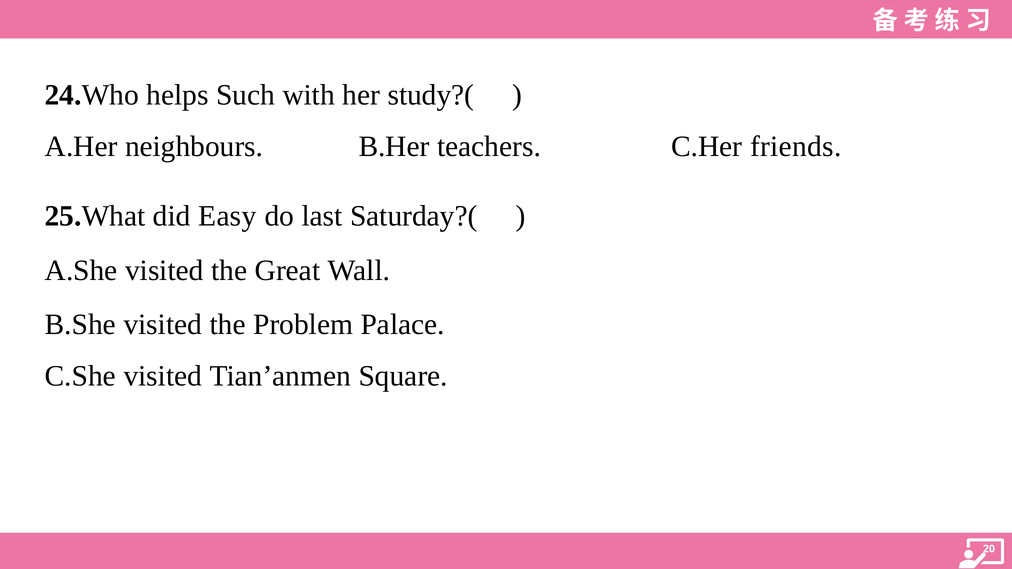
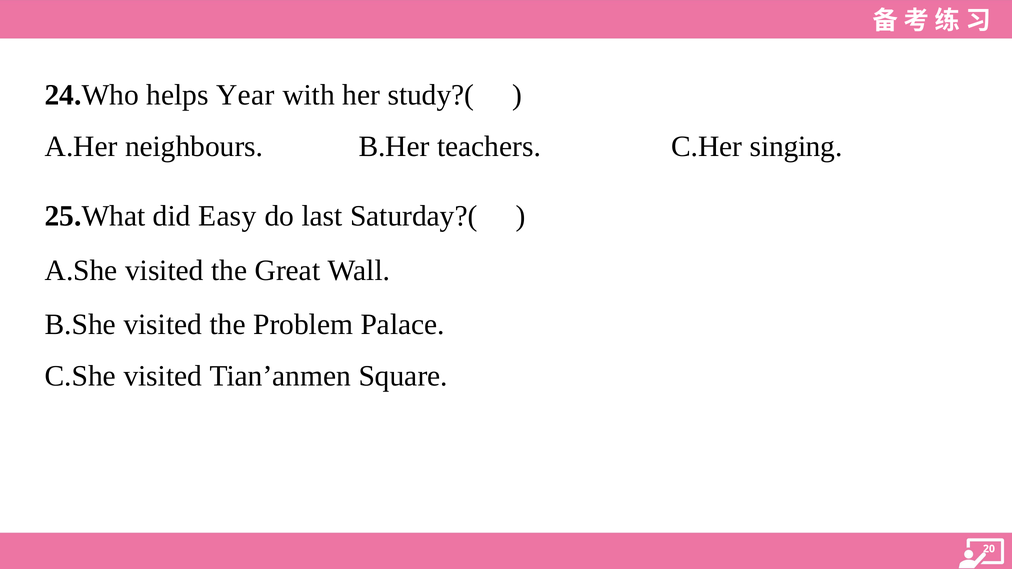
Such: Such -> Year (245, 95)
friends: friends -> singing (796, 147)
